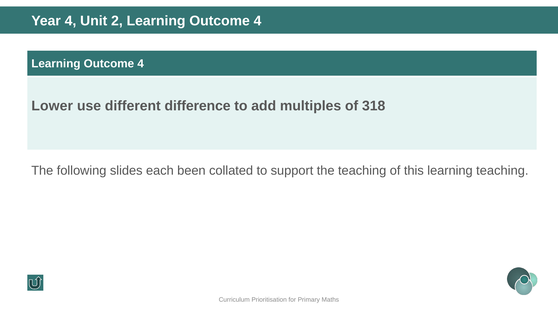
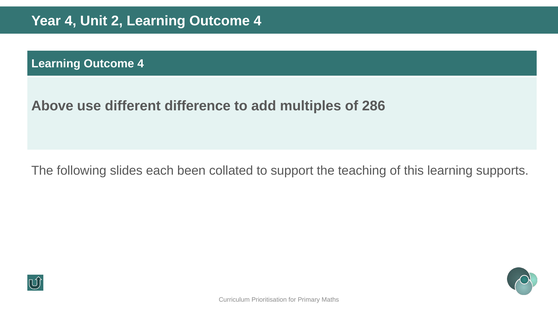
Lower: Lower -> Above (52, 106)
318: 318 -> 286 (374, 106)
learning teaching: teaching -> supports (502, 171)
